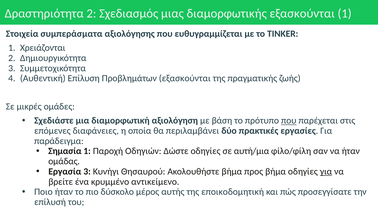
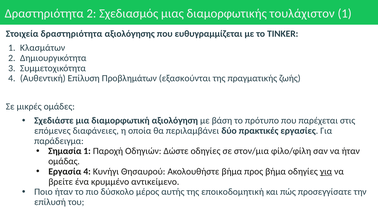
διαμορφωτικής εξασκούνται: εξασκούνται -> τουλάχιστον (302, 14)
Στοιχεία συμπεράσματα: συμπεράσματα -> δραστηριότητα (71, 34)
Χρειάζονται: Χρειάζονται -> Κλασμάτων (43, 48)
που underline: present -> none (289, 121)
αυτή/μια: αυτή/μια -> στον/μια (251, 152)
Εργασία 3: 3 -> 4 (87, 172)
